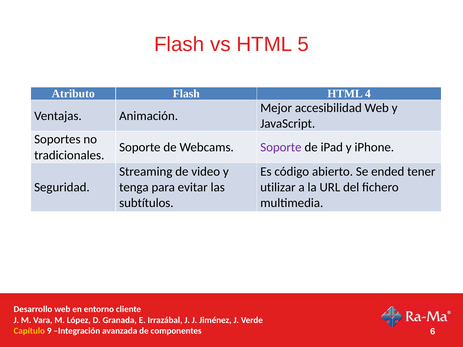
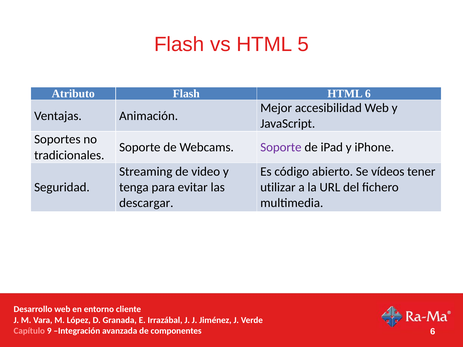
HTML 4: 4 -> 6 (368, 94)
ended: ended -> vídeos (388, 172)
subtítulos: subtítulos -> descargar (146, 203)
Capítulo colour: yellow -> pink (29, 331)
